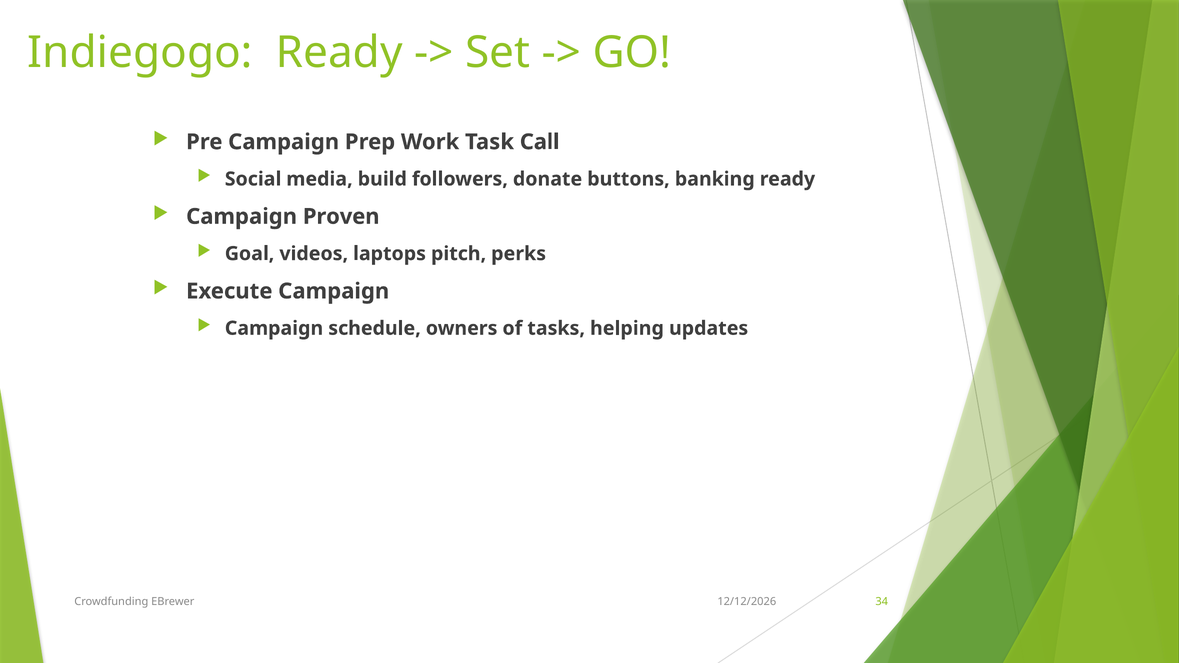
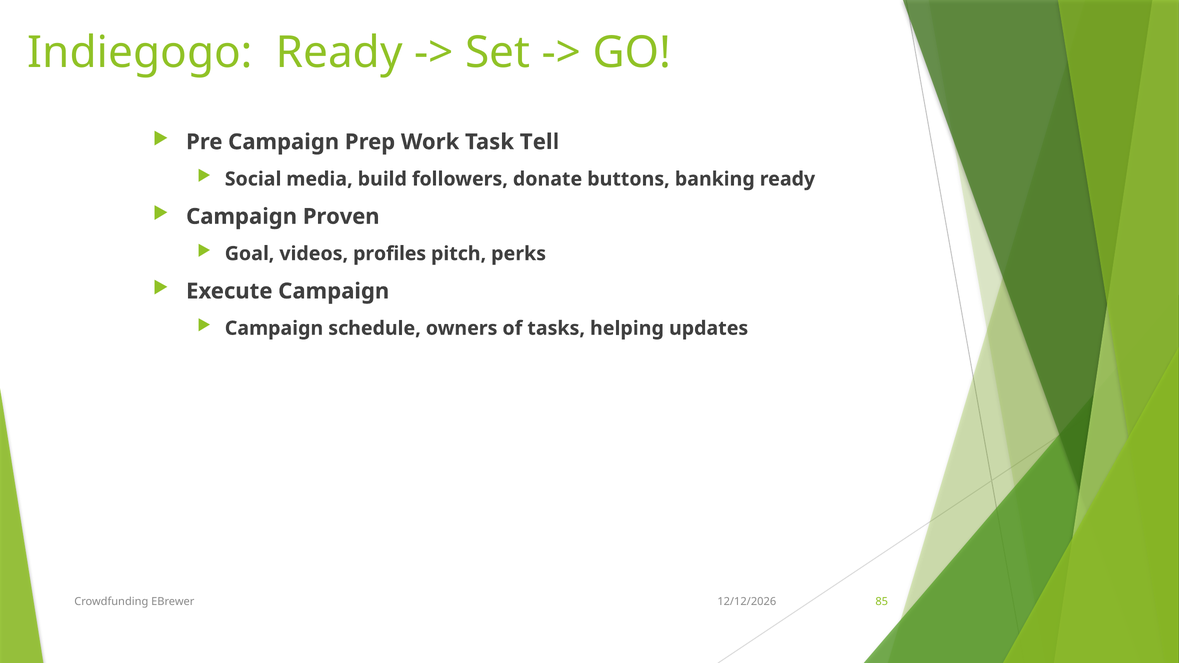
Call: Call -> Tell (540, 142)
laptops: laptops -> profiles (390, 254)
34: 34 -> 85 (882, 602)
